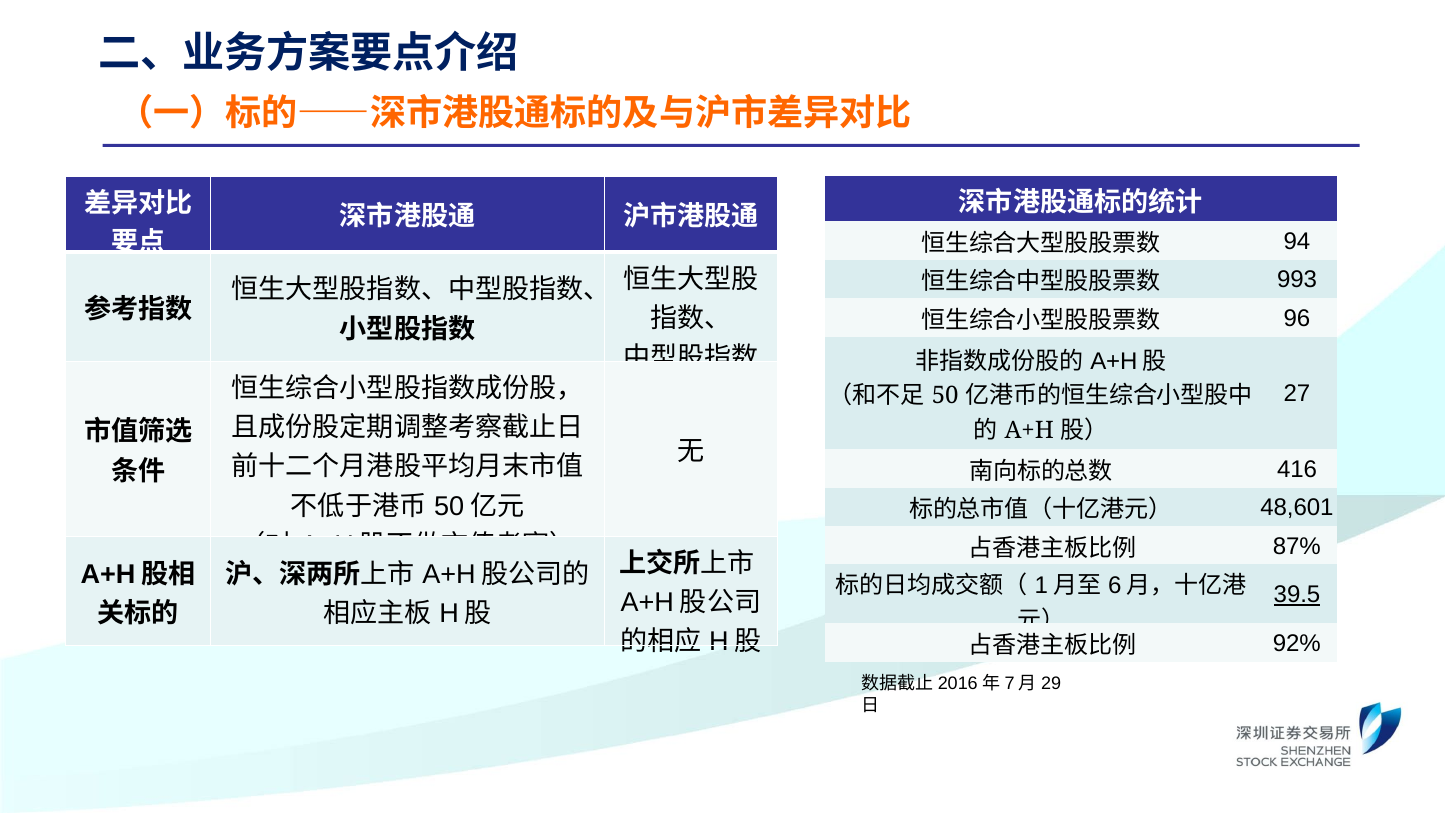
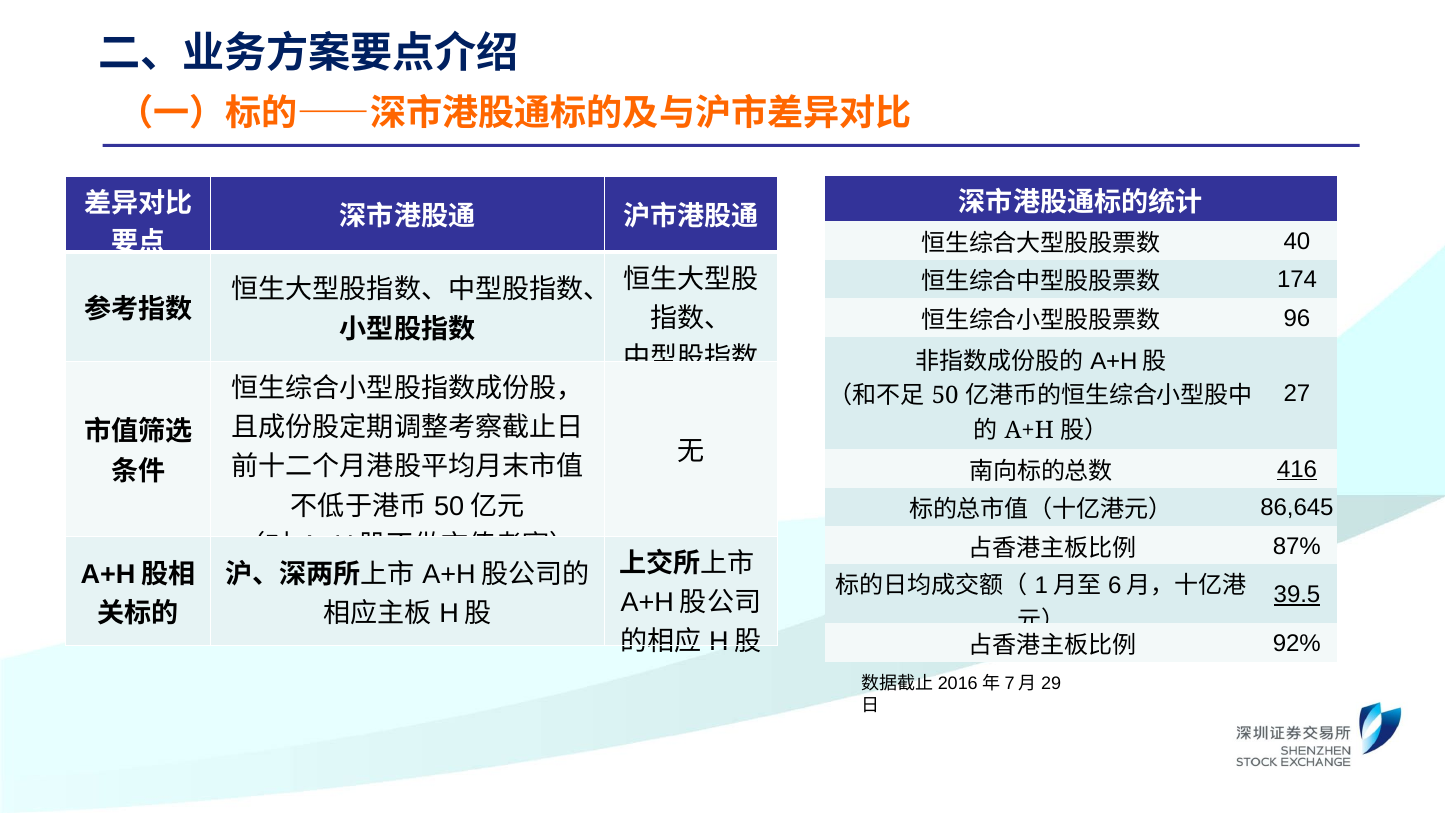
94: 94 -> 40 (1297, 241)
993: 993 -> 174 (1297, 280)
416 underline: none -> present (1297, 469)
48,601: 48,601 -> 86,645 (1297, 507)
